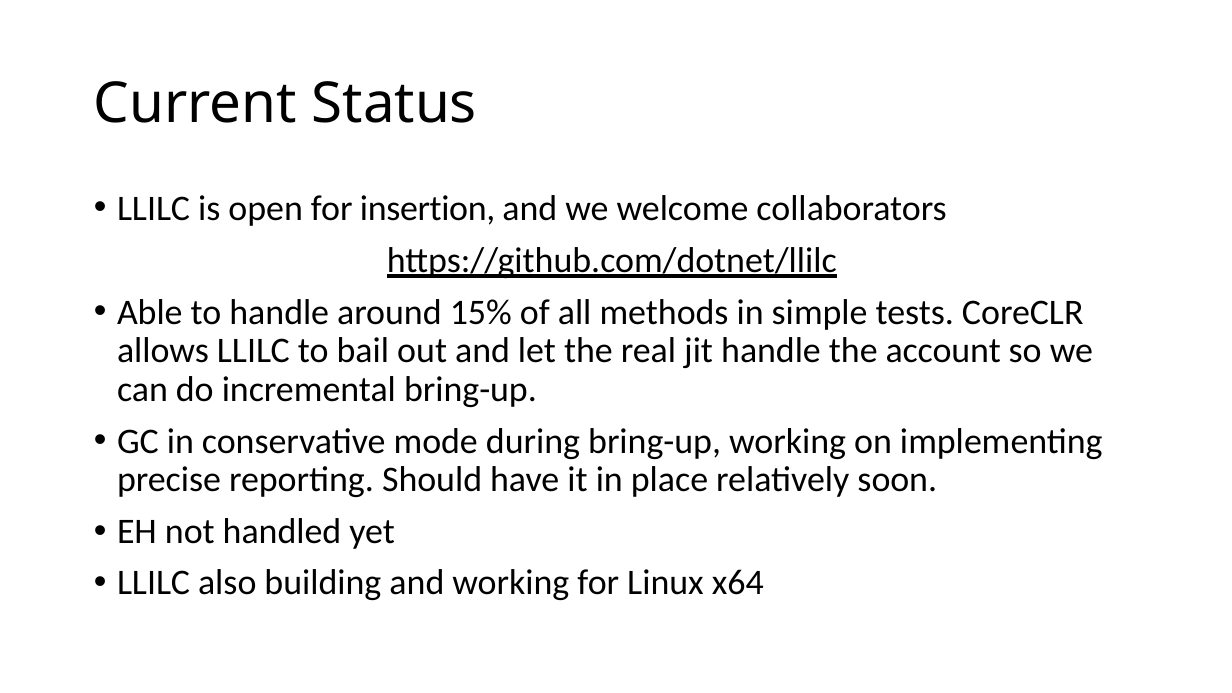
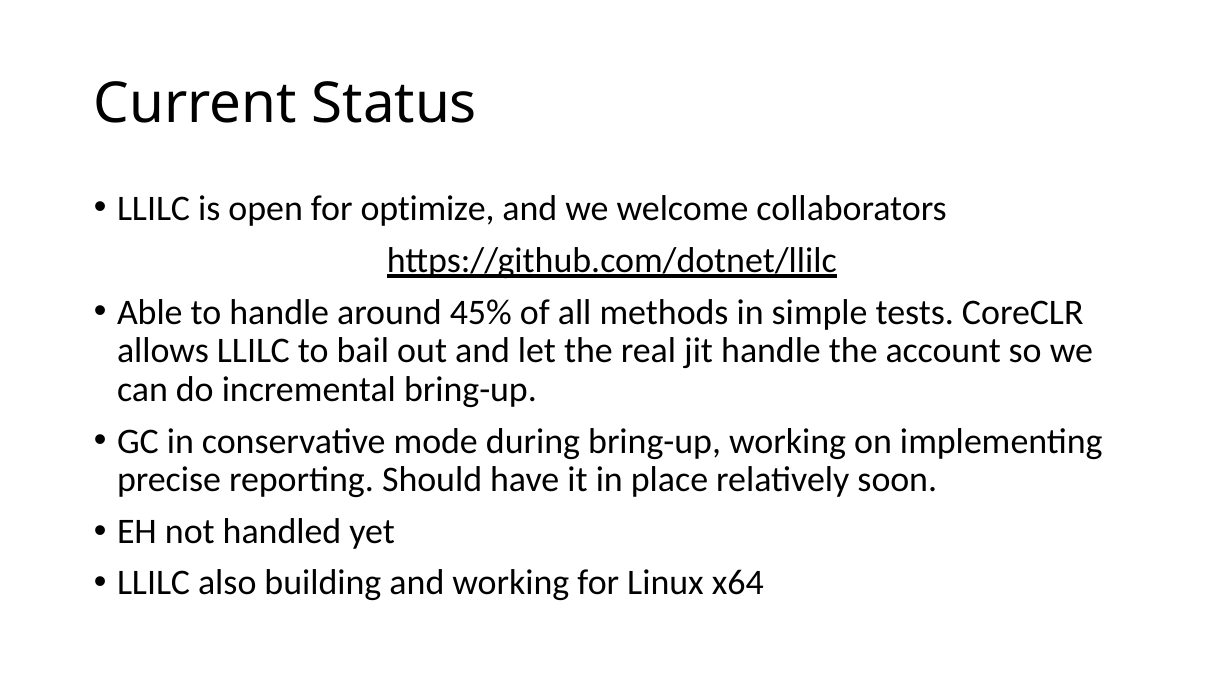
insertion: insertion -> optimize (428, 208)
15%: 15% -> 45% (481, 312)
